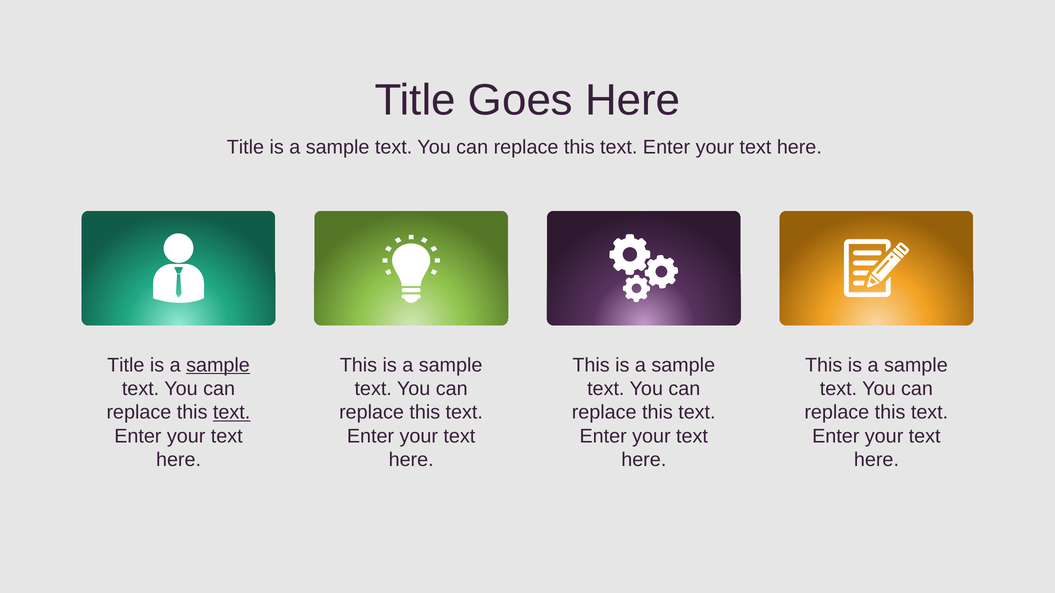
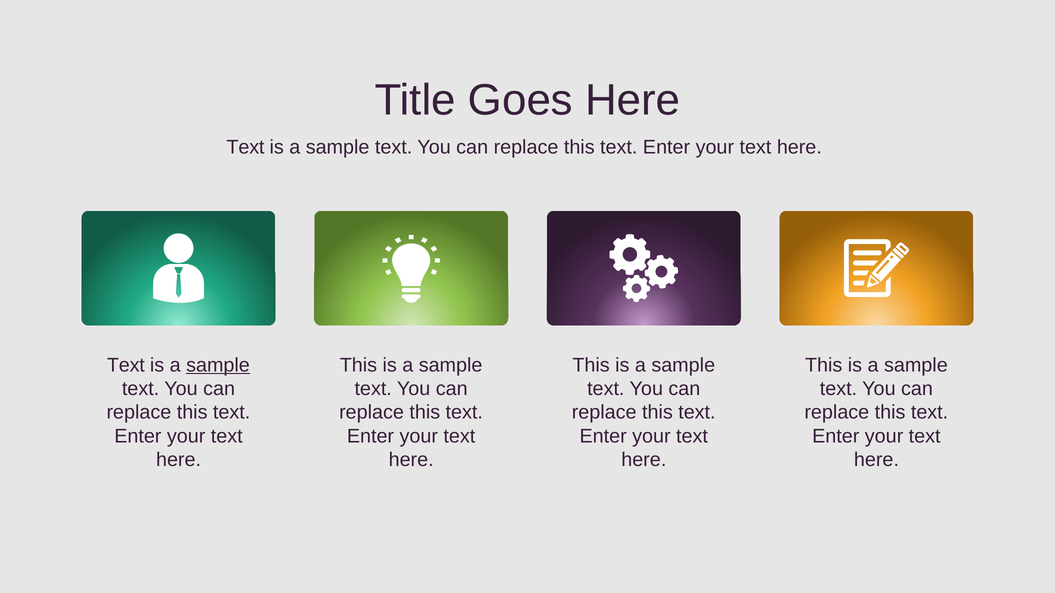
Title: Title -> Text (246, 148)
Title: Title -> Text (126, 365)
text underline: present -> none (232, 413)
